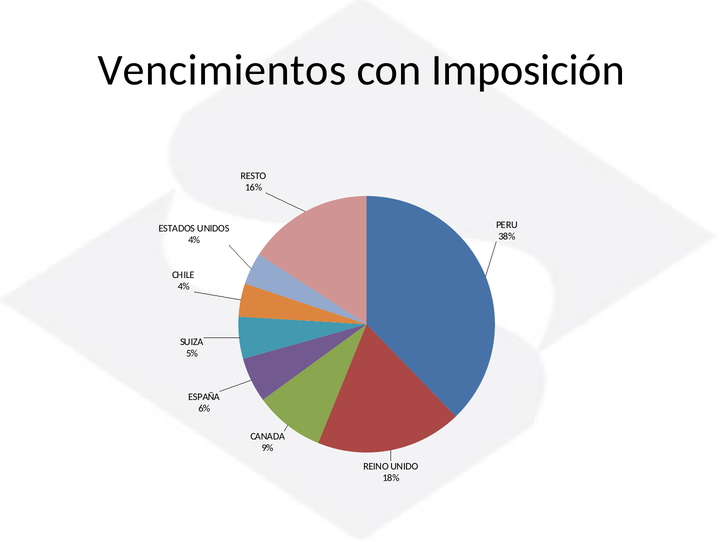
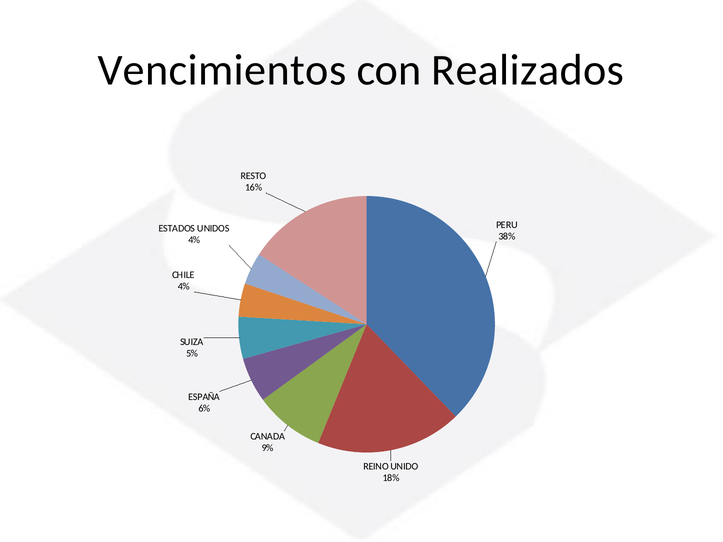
Imposición: Imposición -> Realizados (528, 70)
